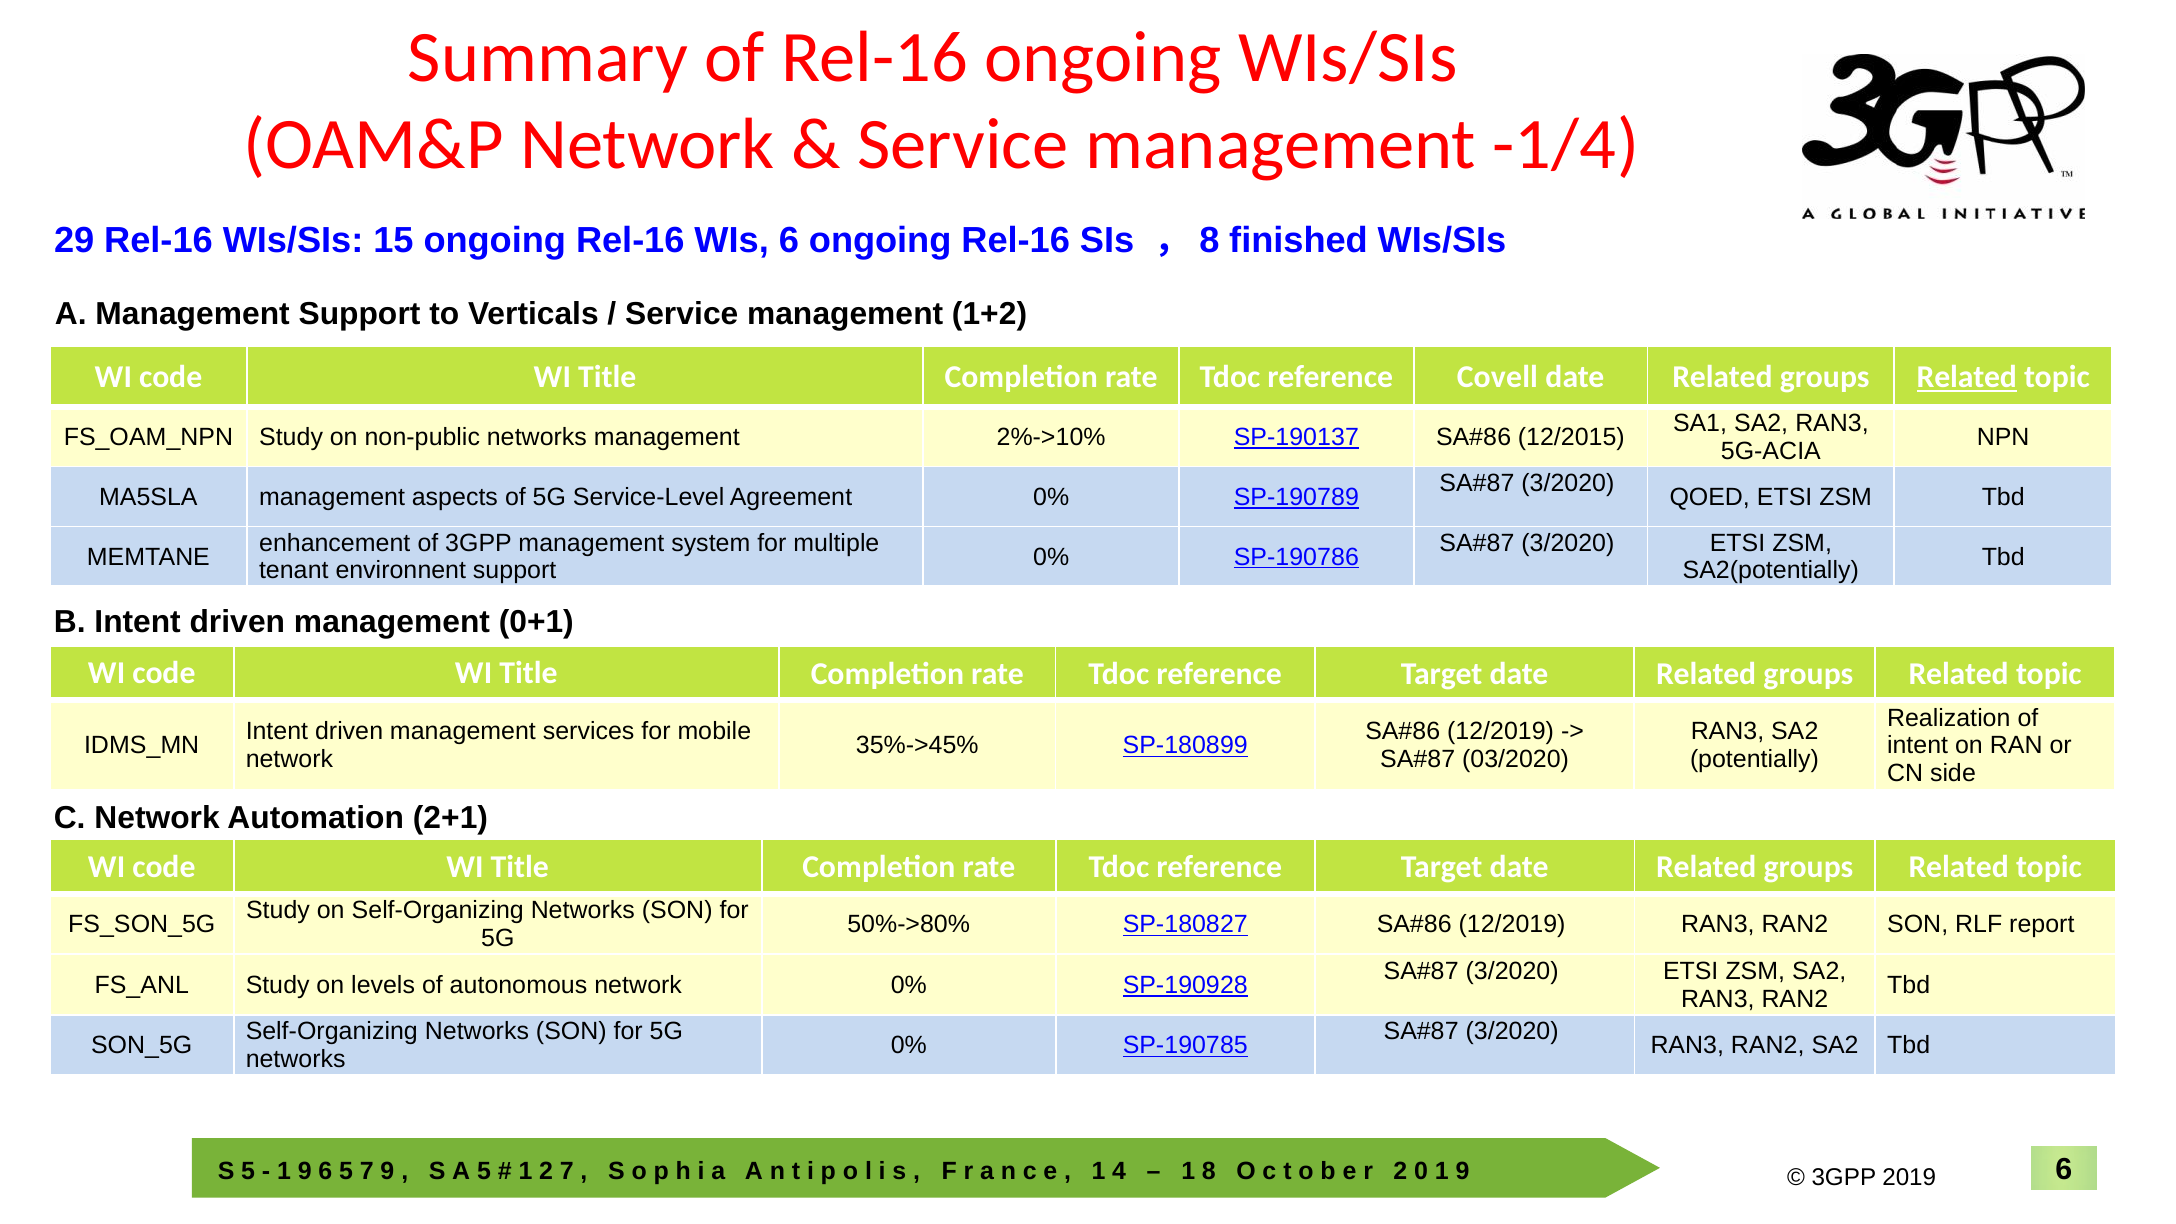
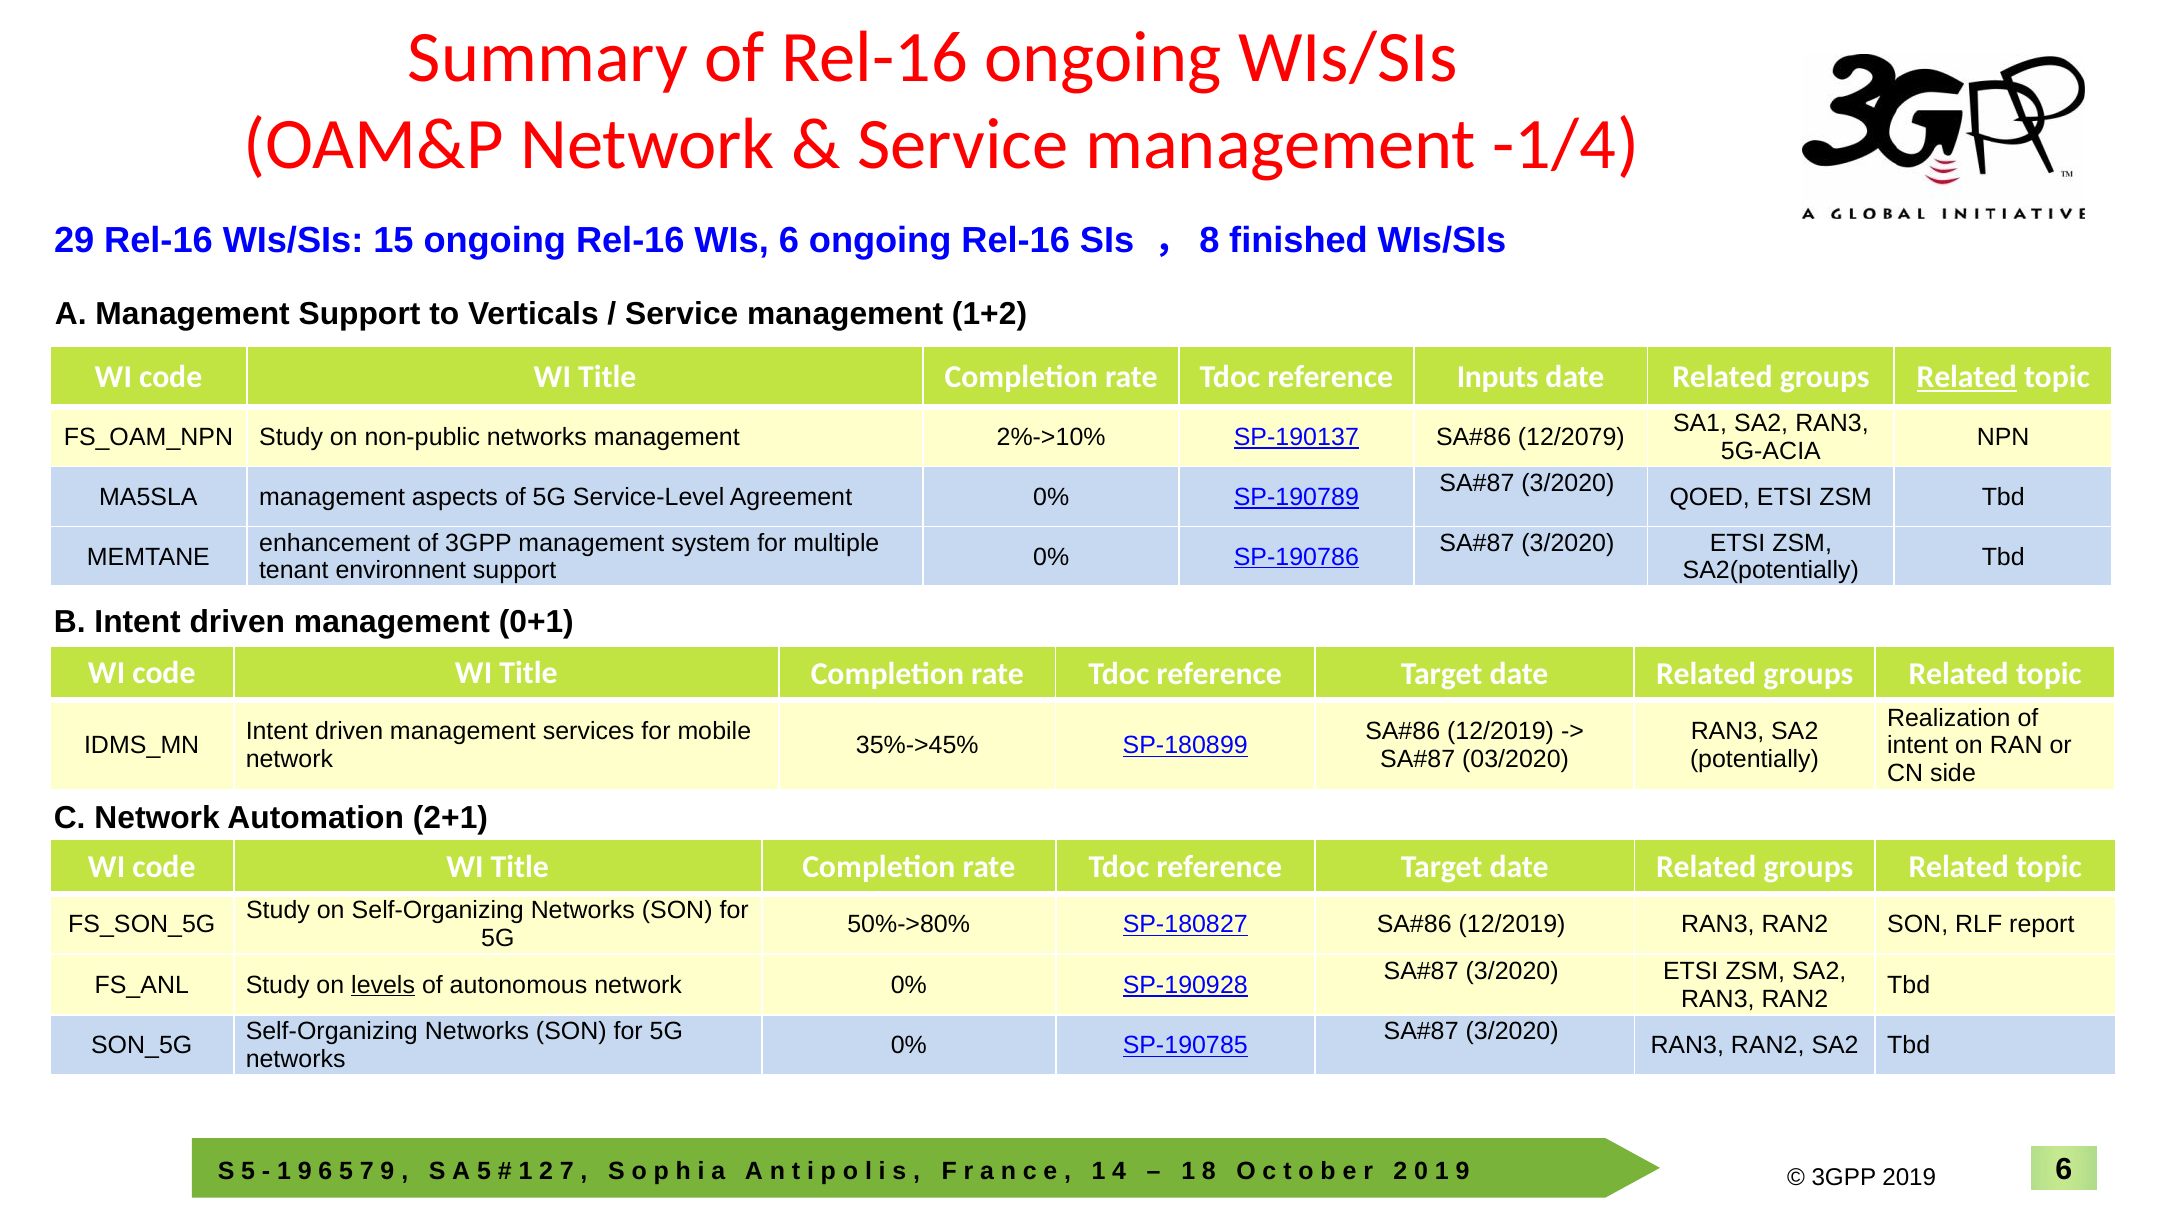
Covell: Covell -> Inputs (1498, 377)
12/2015: 12/2015 -> 12/2079 (1571, 437)
levels underline: none -> present (383, 985)
